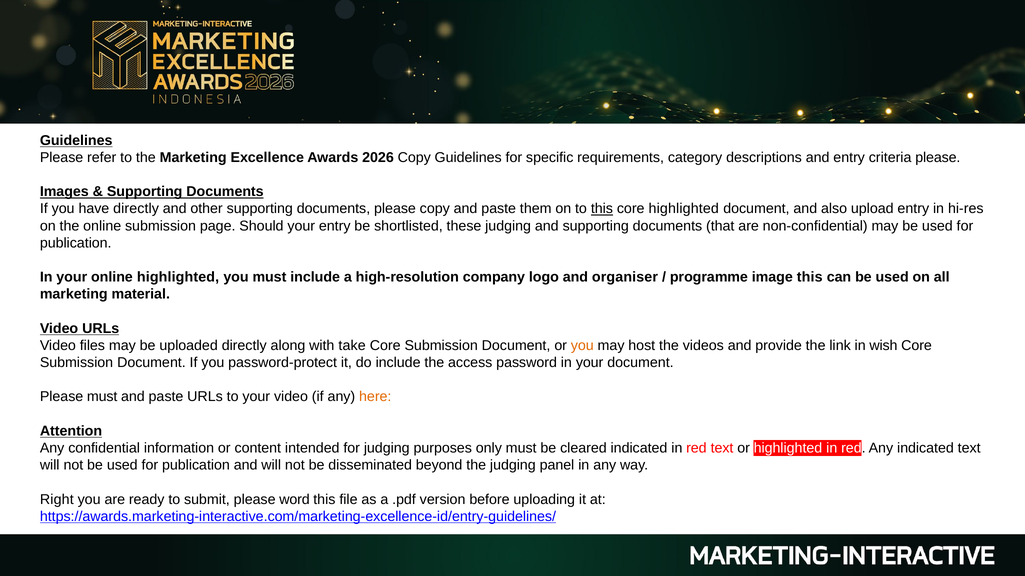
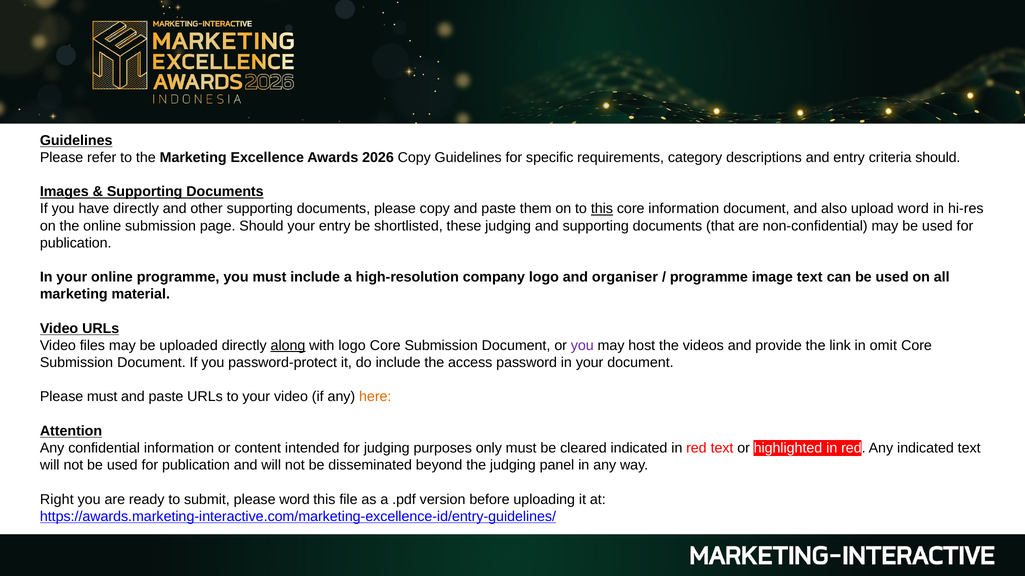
criteria please: please -> should (938, 158)
core highlighted: highlighted -> information (684, 209)
upload entry: entry -> word (913, 209)
online highlighted: highlighted -> programme (178, 277)
image this: this -> text (810, 277)
along underline: none -> present (288, 346)
with take: take -> logo (352, 346)
you colour: orange -> purple (582, 346)
wish: wish -> omit (883, 346)
